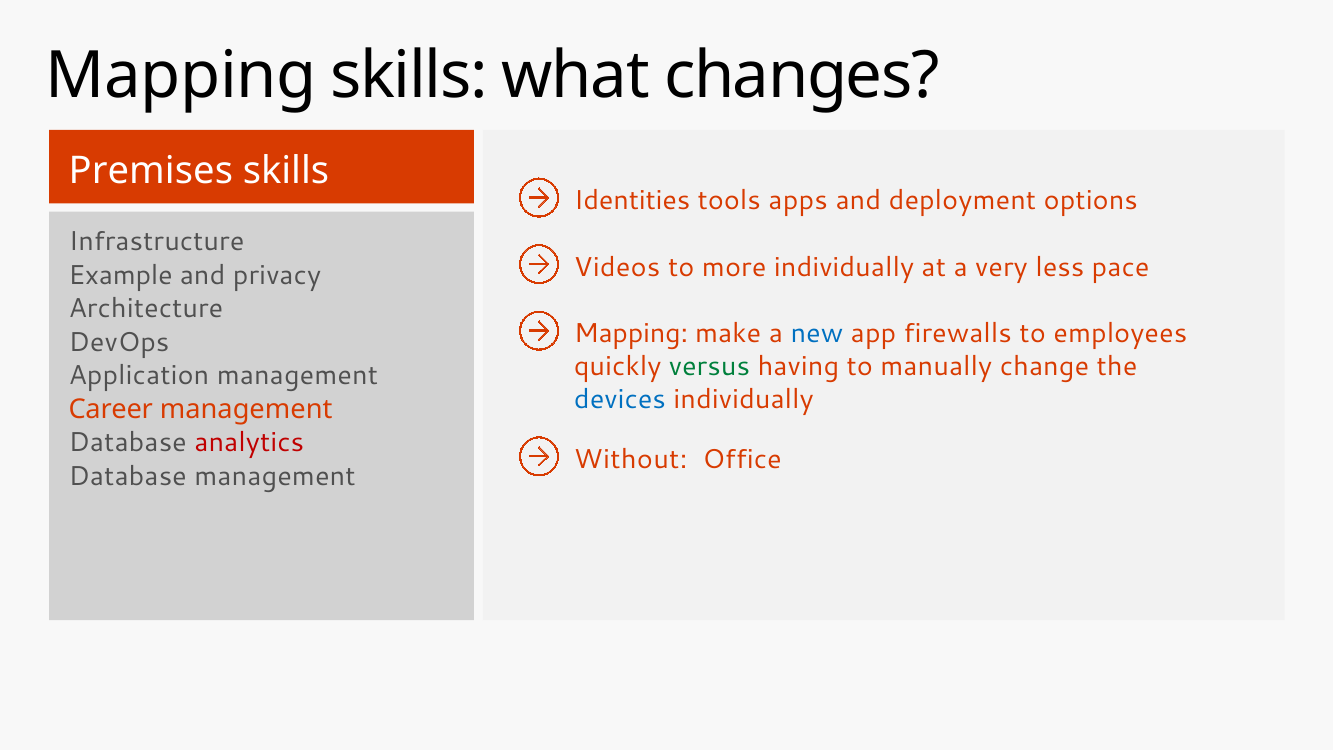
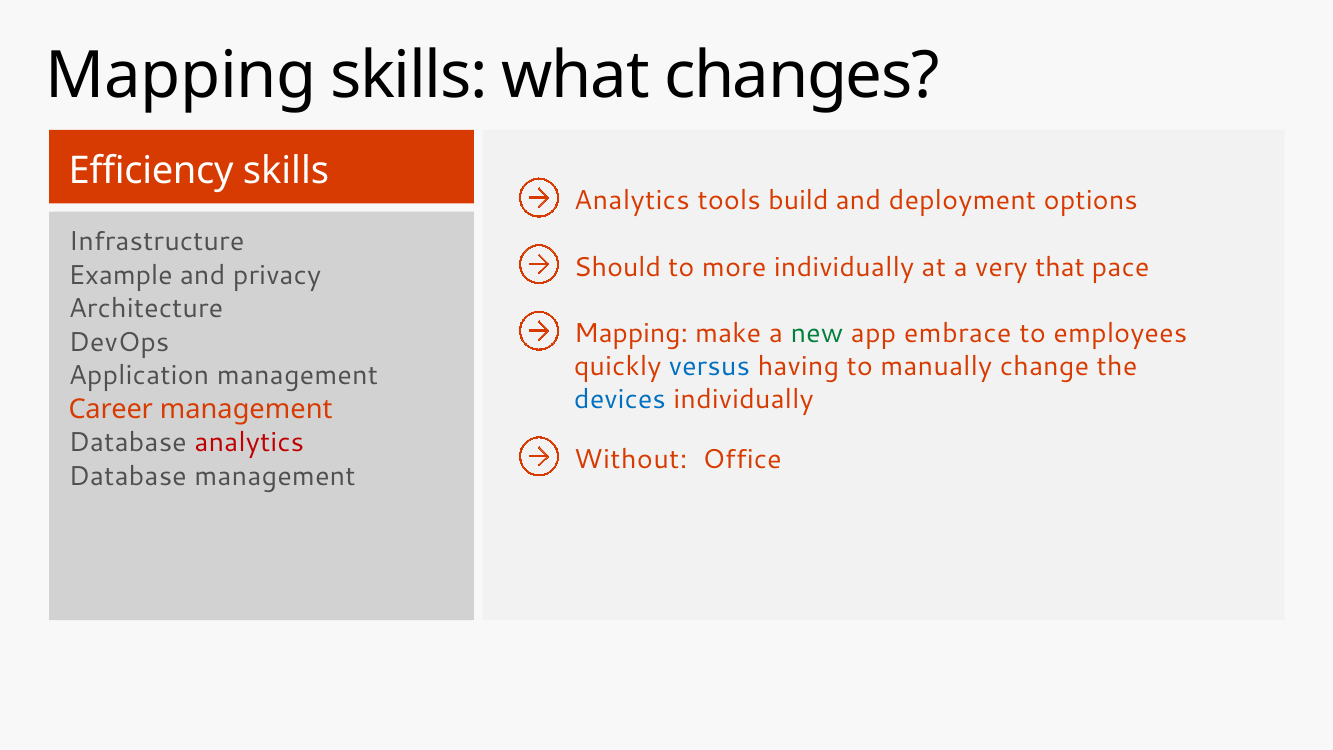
Premises: Premises -> Efficiency (151, 171)
Identities: Identities -> Analytics (632, 201)
apps: apps -> build (798, 201)
Videos: Videos -> Should (617, 267)
less: less -> that (1060, 267)
new colour: blue -> green (817, 334)
firewalls: firewalls -> embrace (958, 334)
versus colour: green -> blue (709, 366)
